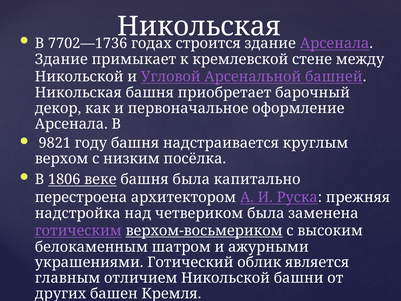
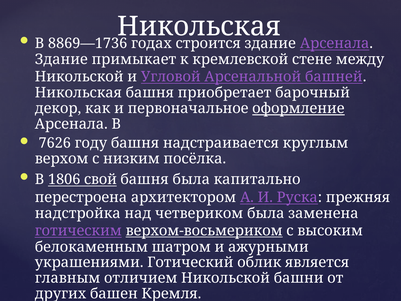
7702—1736: 7702—1736 -> 8869—1736 (88, 43)
оформление underline: none -> present (298, 108)
9821: 9821 -> 7626 (55, 143)
веке: веке -> свой (100, 179)
